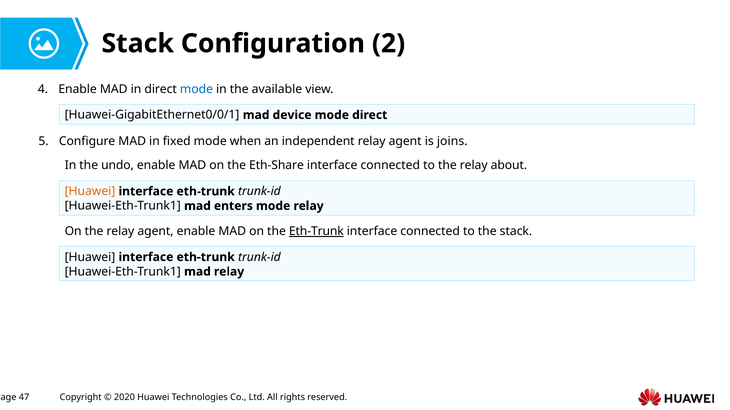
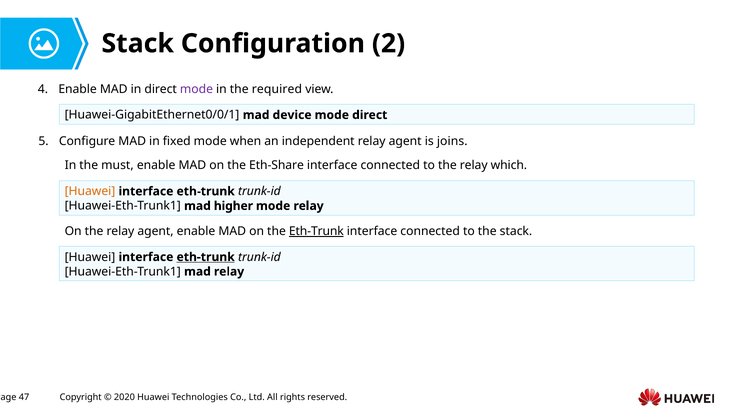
mode colour: blue -> purple (196, 89)
available: available -> required (277, 89)
undo: undo -> must (117, 165)
about: about -> which (509, 165)
enters: enters -> higher (233, 206)
eth-trunk underline: none -> present (206, 257)
